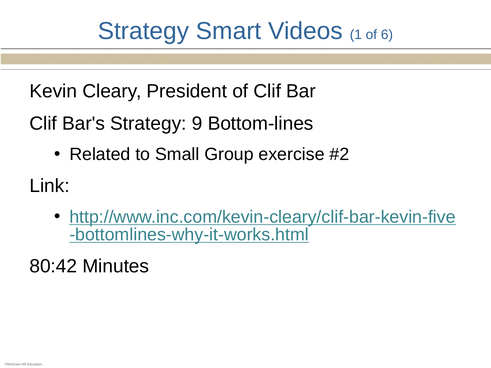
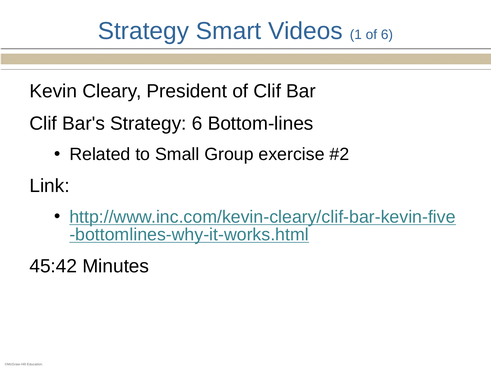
Strategy 9: 9 -> 6 (197, 124)
80:42: 80:42 -> 45:42 (53, 266)
